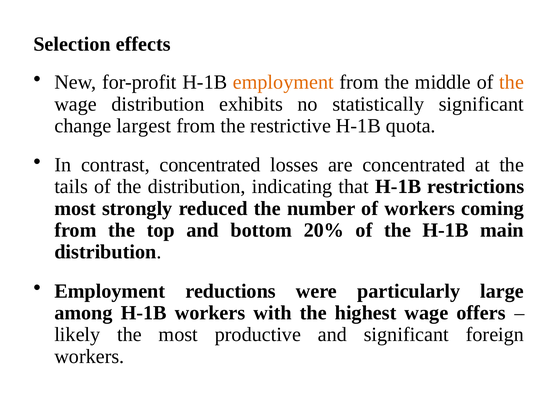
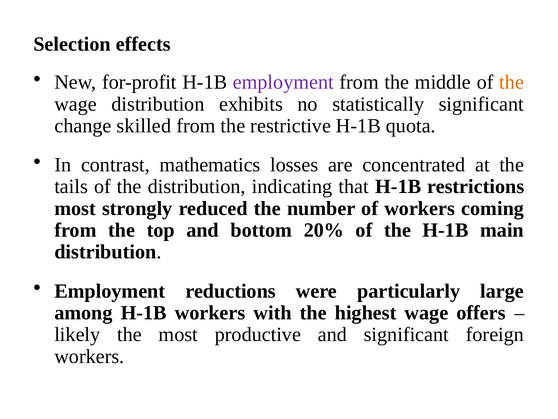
employment colour: orange -> purple (283, 82)
largest: largest -> skilled (144, 126)
contrast concentrated: concentrated -> mathematics (210, 165)
